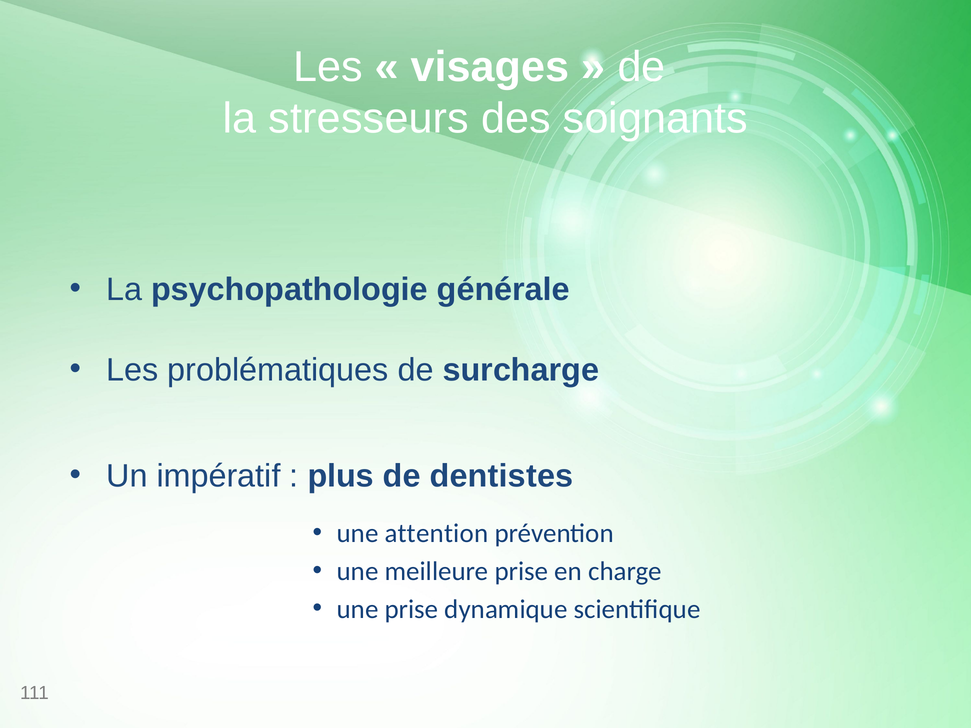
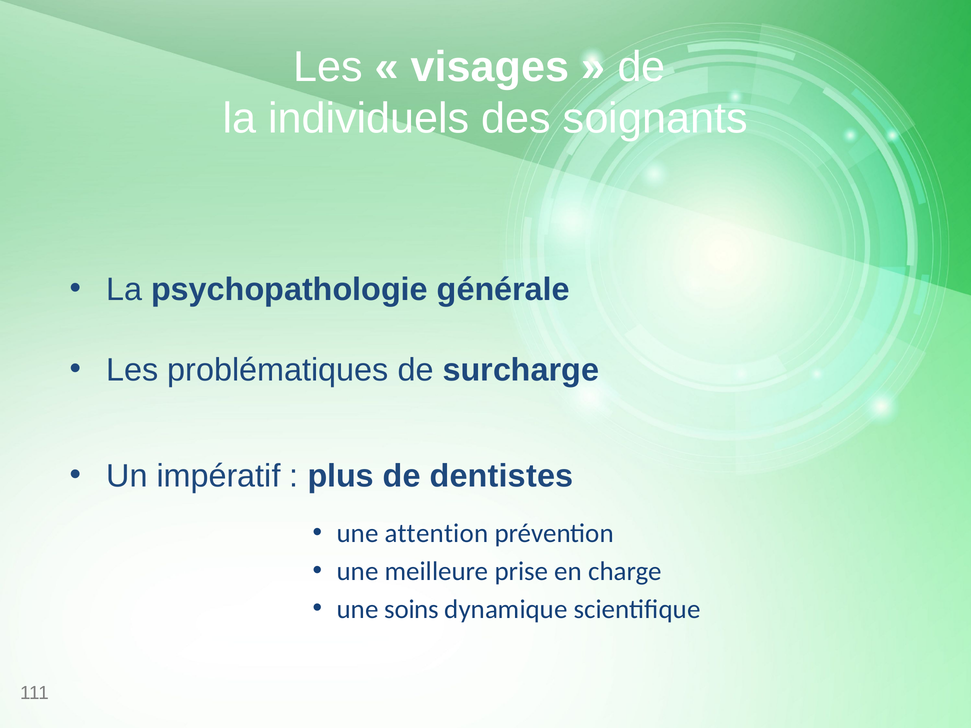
stresseurs: stresseurs -> individuels (369, 119)
une prise: prise -> soins (412, 609)
